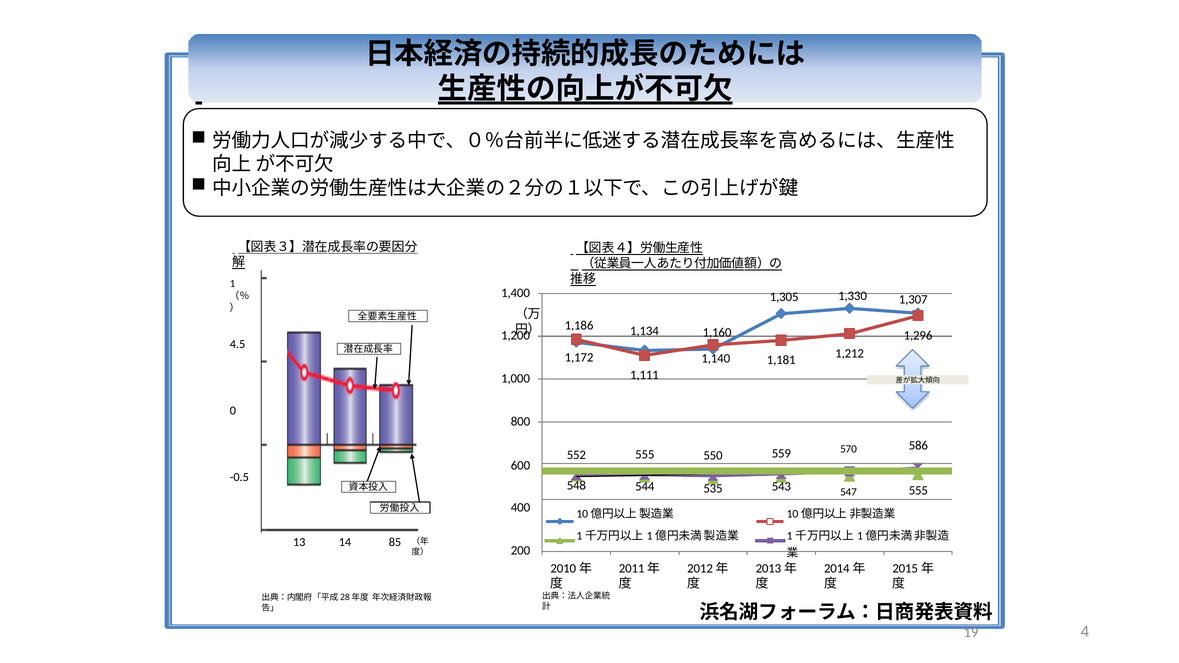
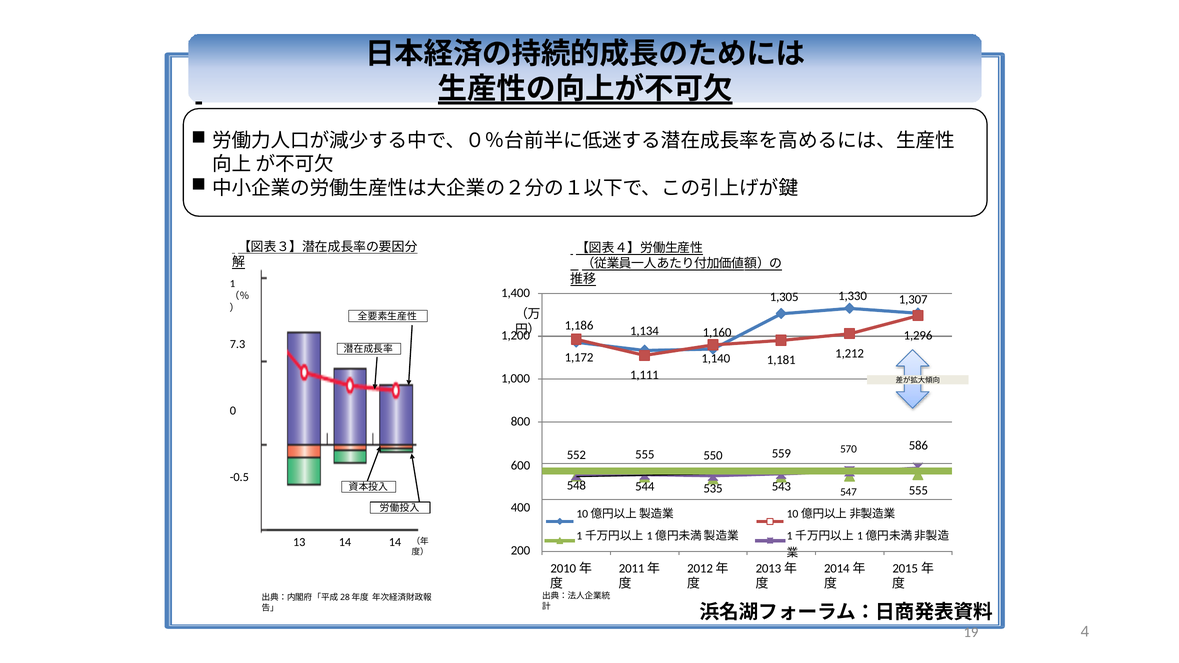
4.5: 4.5 -> 7.3 (238, 345)
14 85: 85 -> 14 (395, 543)
